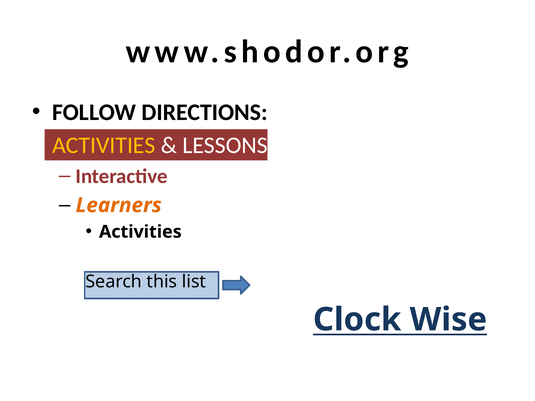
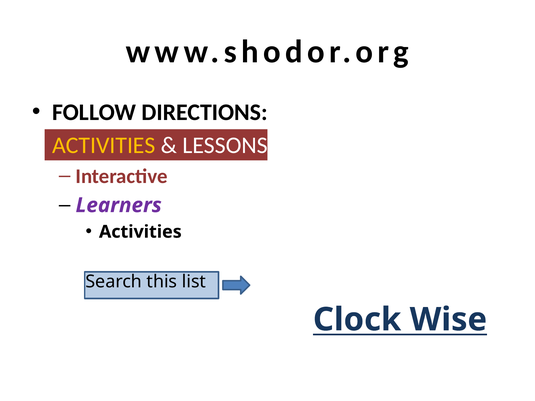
Learners colour: orange -> purple (119, 205)
